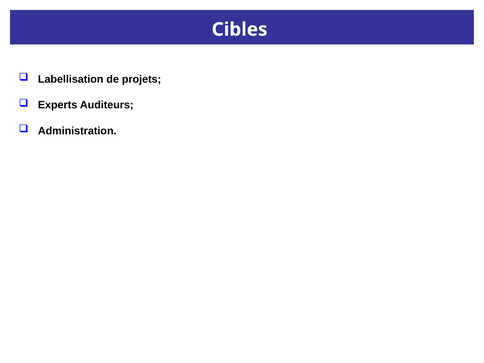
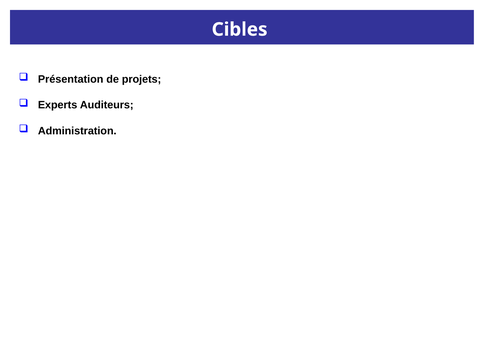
Labellisation: Labellisation -> Présentation (71, 79)
